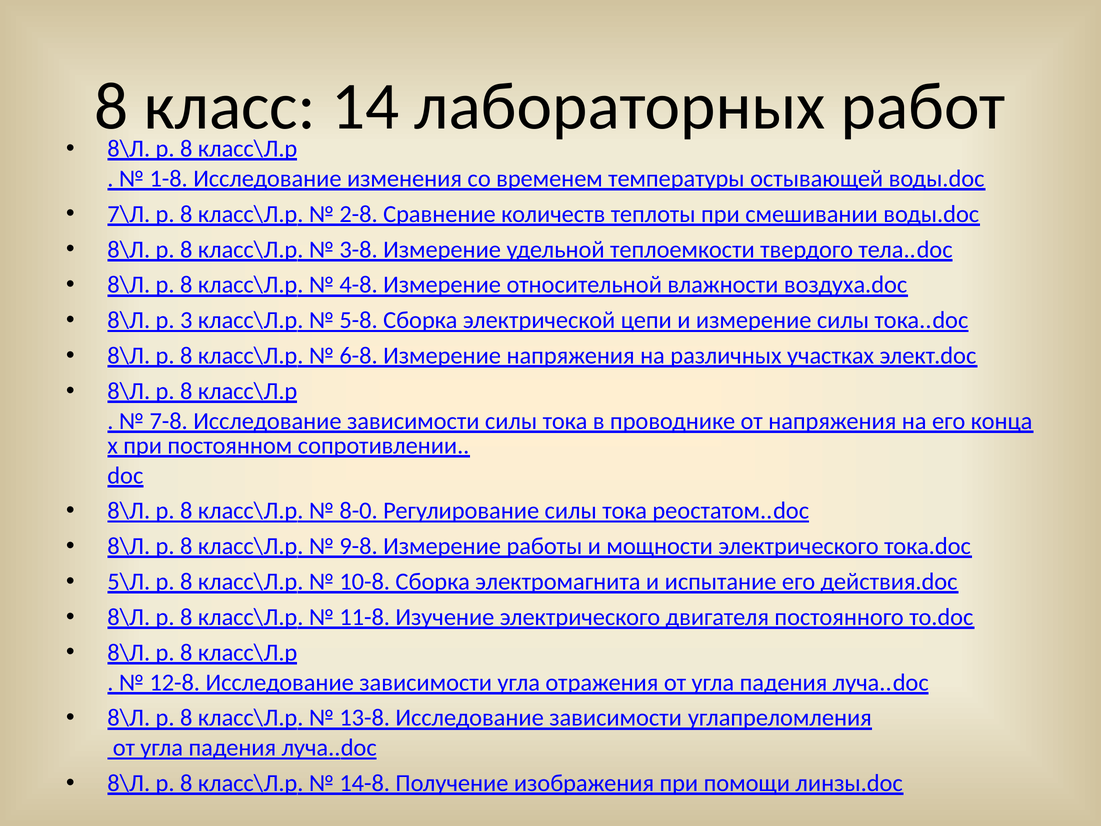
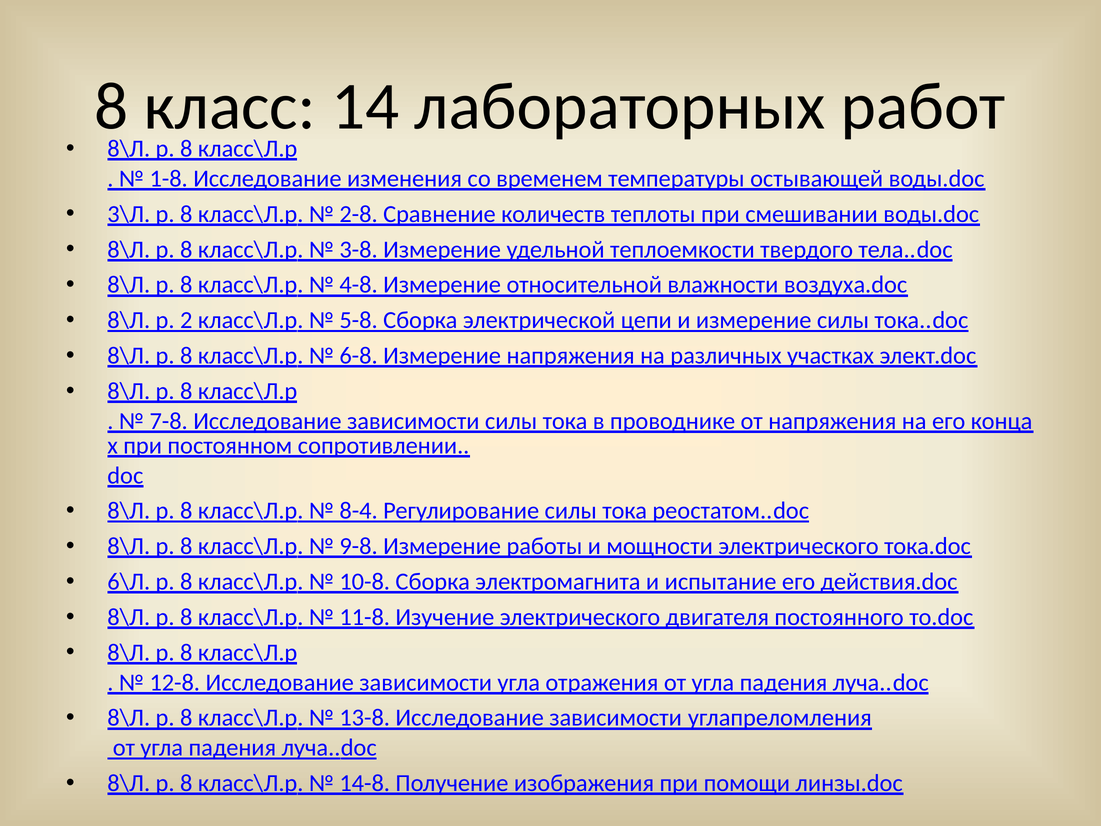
7\Л: 7\Л -> 3\Л (129, 214)
3: 3 -> 2 (186, 320)
8-0: 8-0 -> 8-4 (359, 511)
5\Л: 5\Л -> 6\Л (129, 582)
